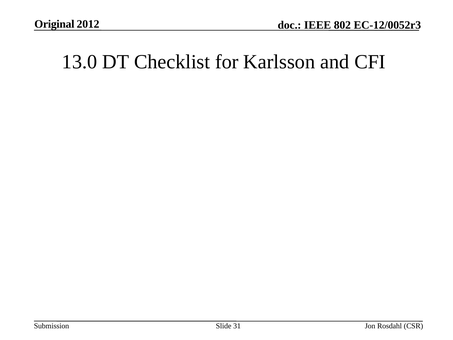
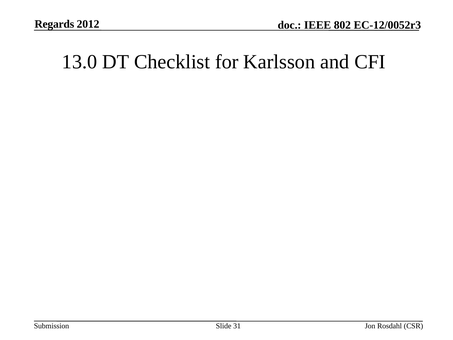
Original: Original -> Regards (54, 24)
